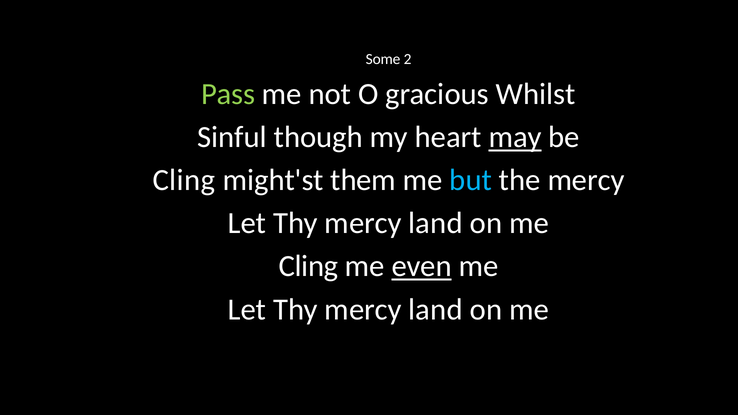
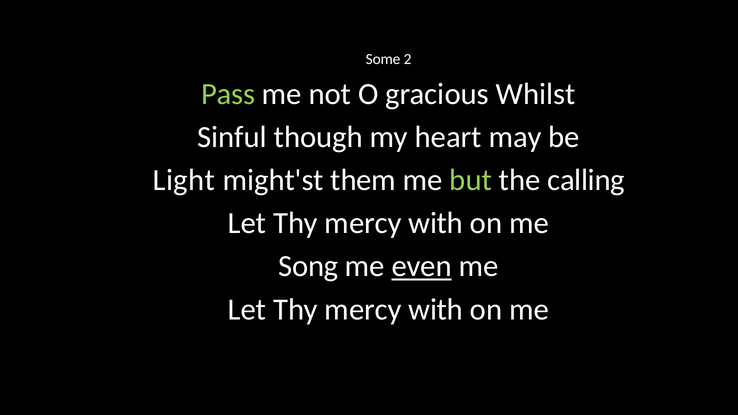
may underline: present -> none (515, 137)
Cling: Cling -> Light (184, 180)
but colour: light blue -> light green (471, 180)
the mercy: mercy -> calling (586, 180)
land: land -> with (436, 223)
Cling: Cling -> Song (308, 266)
land: land -> with (436, 309)
